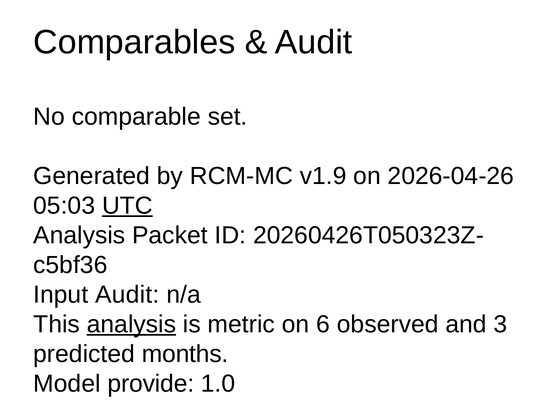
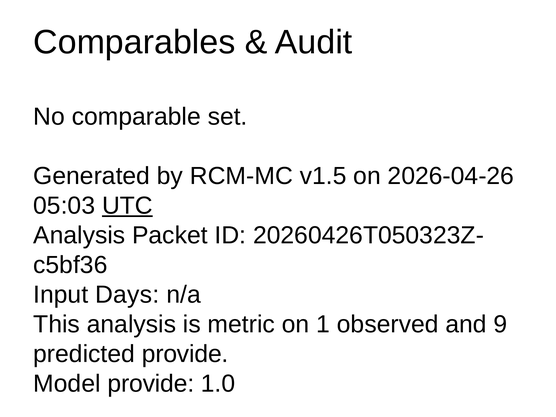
v1.9: v1.9 -> v1.5 (323, 176)
Input Audit: Audit -> Days (127, 295)
analysis underline: present -> none (131, 324)
6: 6 -> 1 (323, 324)
3: 3 -> 9 (500, 324)
predicted months: months -> provide (185, 354)
